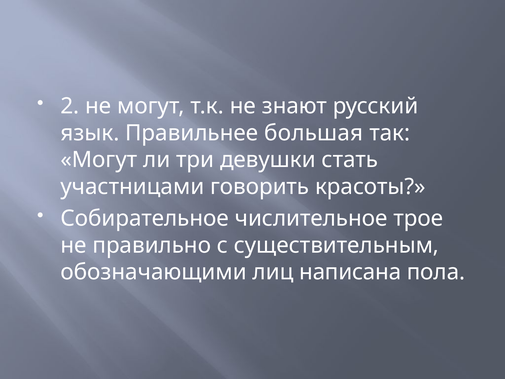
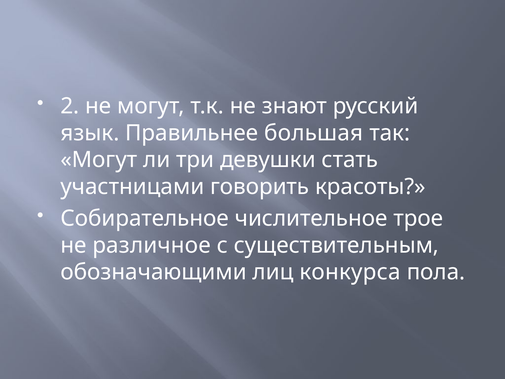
правильно: правильно -> различное (152, 245)
написана: написана -> конкурса (350, 272)
